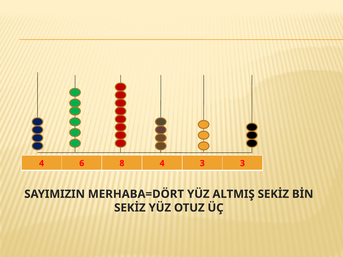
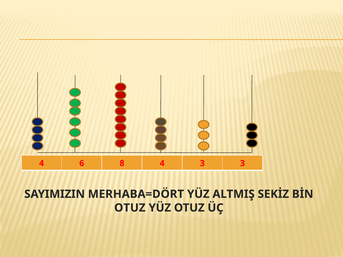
SEKİZ: SEKİZ -> OTUZ (130, 208)
